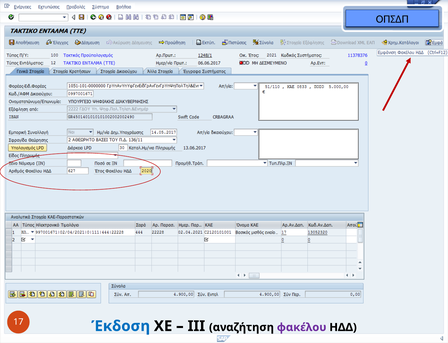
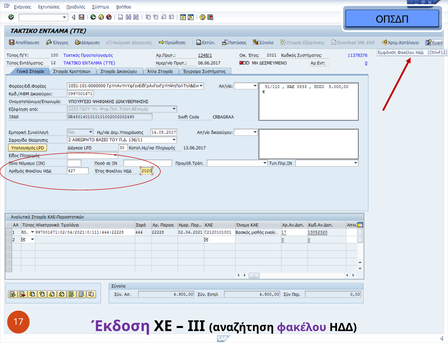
Έκδοση colour: blue -> purple (121, 326)
